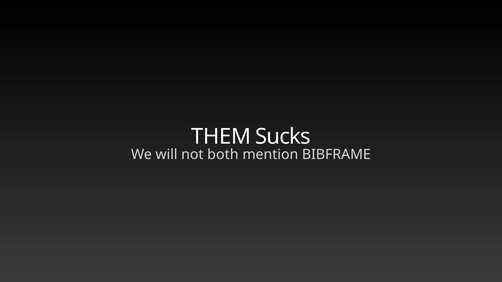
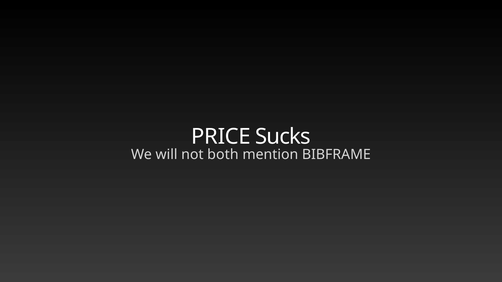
THEM: THEM -> PRICE (221, 137)
